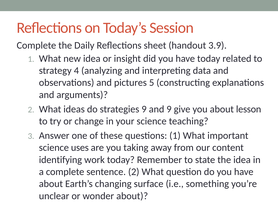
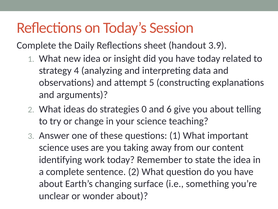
pictures: pictures -> attempt (130, 82)
strategies 9: 9 -> 0 (144, 109)
and 9: 9 -> 6 (169, 109)
lesson: lesson -> telling (249, 109)
